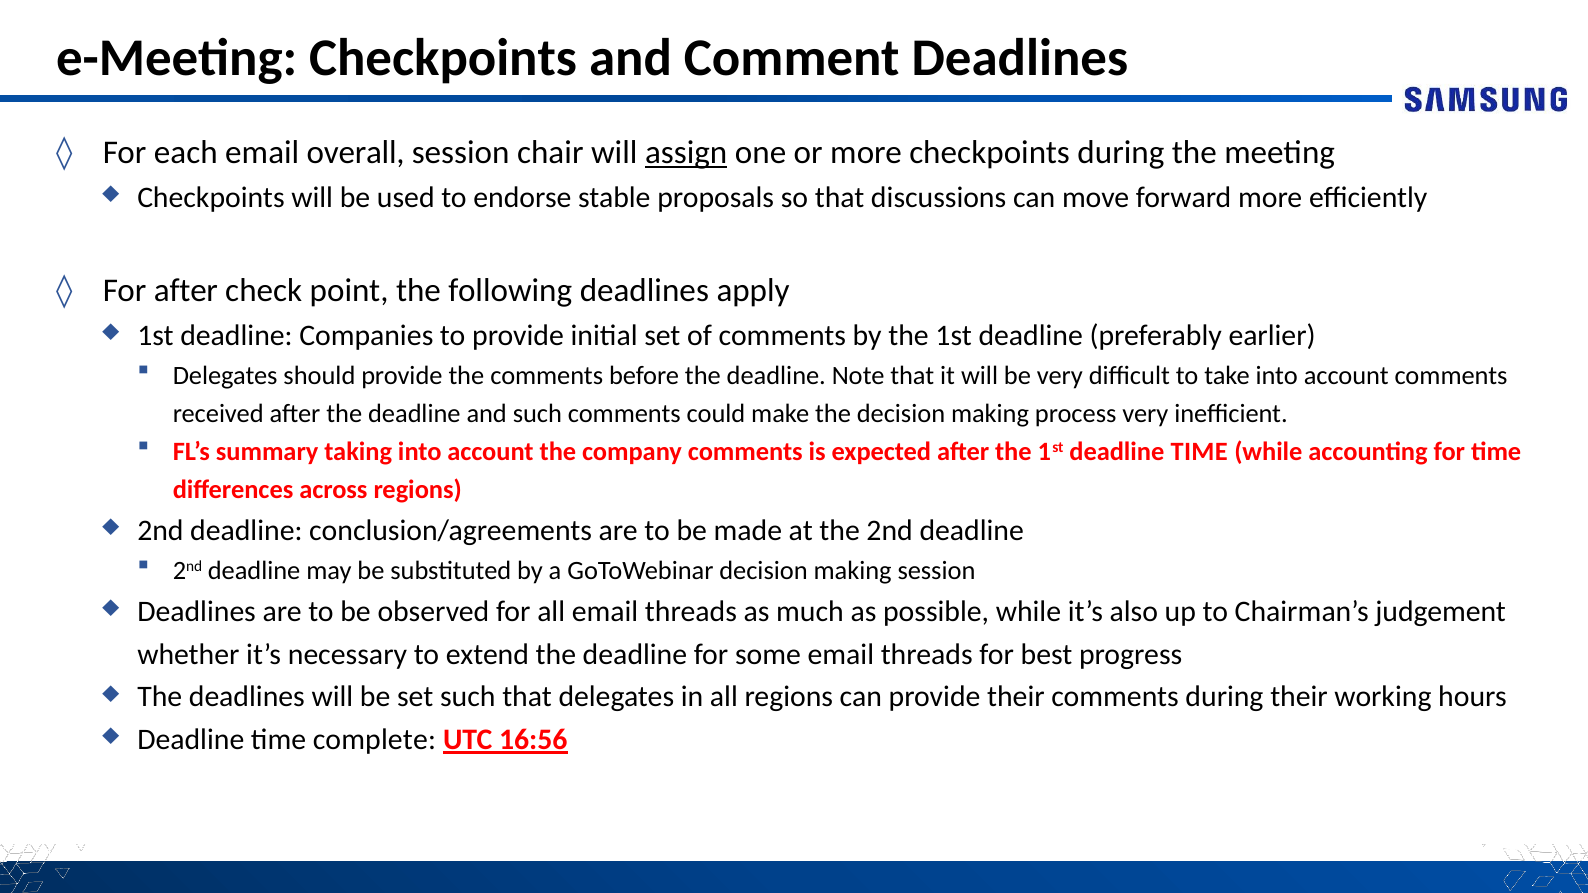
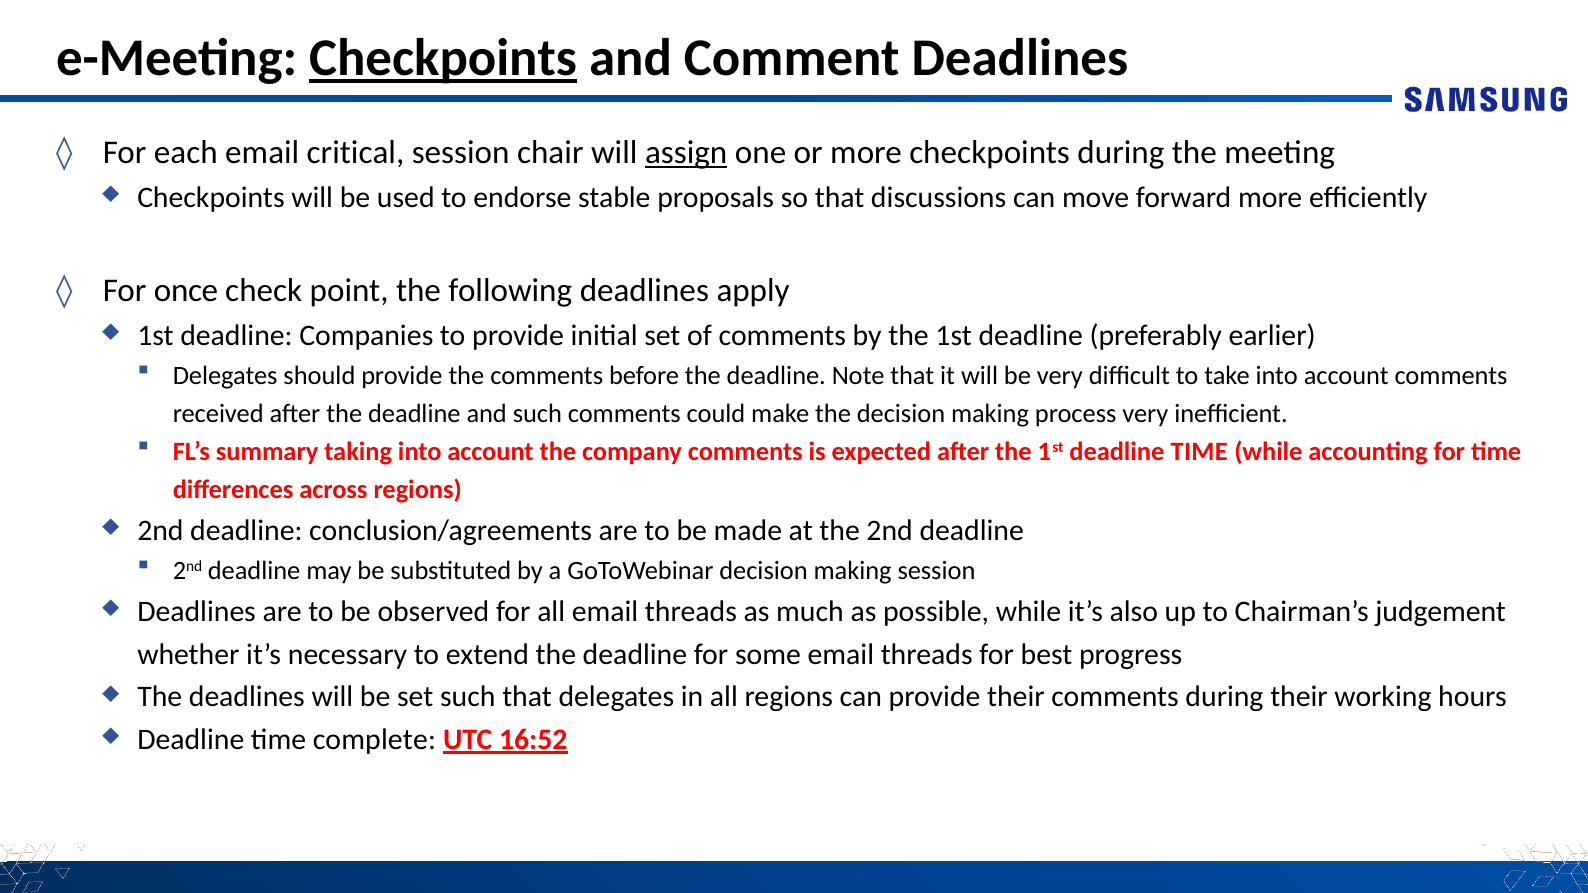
Checkpoints underline: none -> present (443, 58)
overall: overall -> critical (356, 153)
For after: after -> once (186, 291)
16:56: 16:56 -> 16:52 (533, 740)
